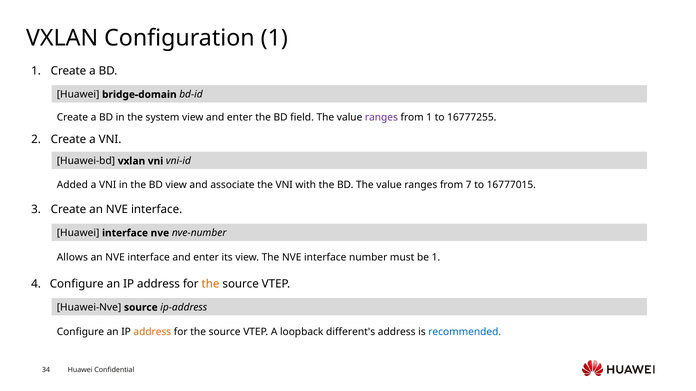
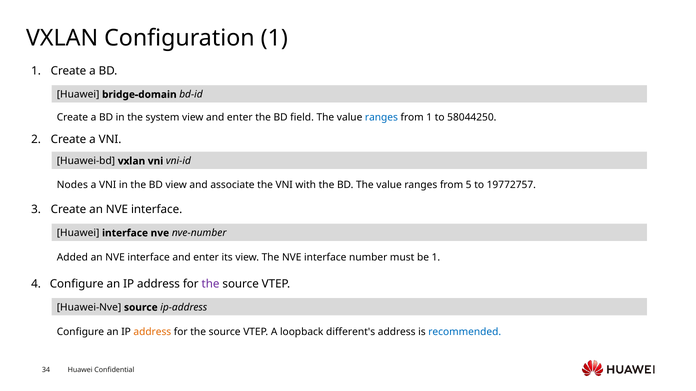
ranges colour: purple -> blue (381, 117)
16777255: 16777255 -> 58044250 (472, 117)
Added: Added -> Nodes (72, 185)
7: 7 -> 5 (469, 185)
16777015: 16777015 -> 19772757 (511, 185)
Allows: Allows -> Added (72, 258)
the colour: orange -> purple (211, 284)
